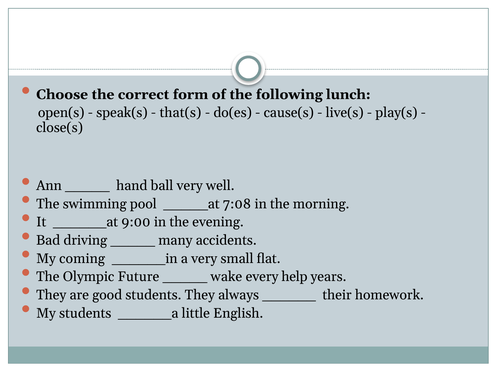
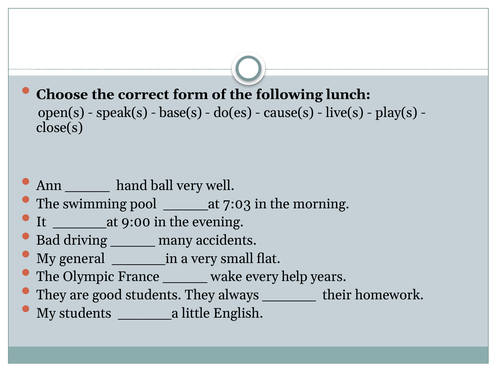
that(s: that(s -> base(s (181, 113)
7:08: 7:08 -> 7:03 (237, 204)
coming: coming -> general (82, 259)
Future: Future -> France (139, 277)
